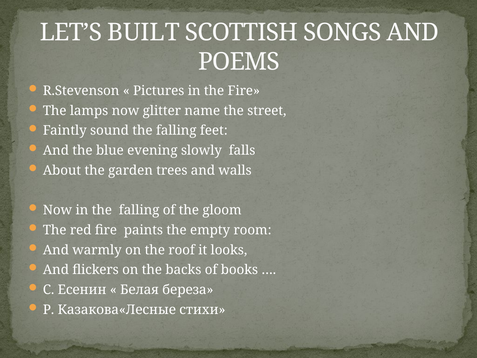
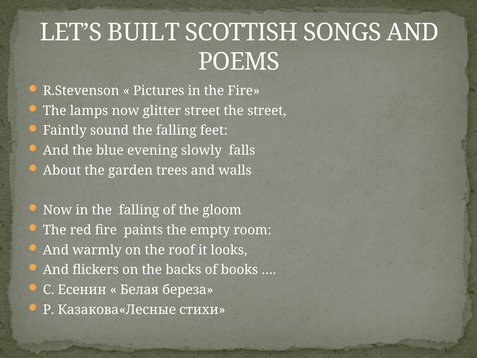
glitter name: name -> street (202, 111)
